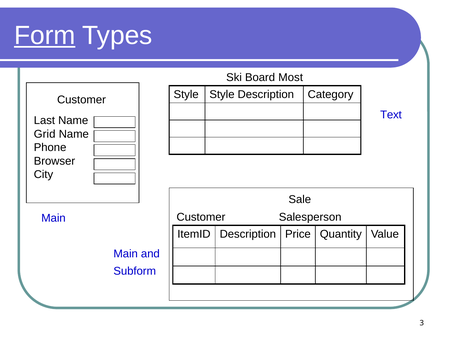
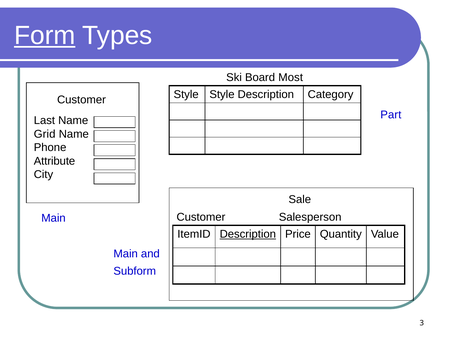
Text: Text -> Part (391, 115)
Browser: Browser -> Attribute (54, 161)
Description underline: none -> present (248, 234)
